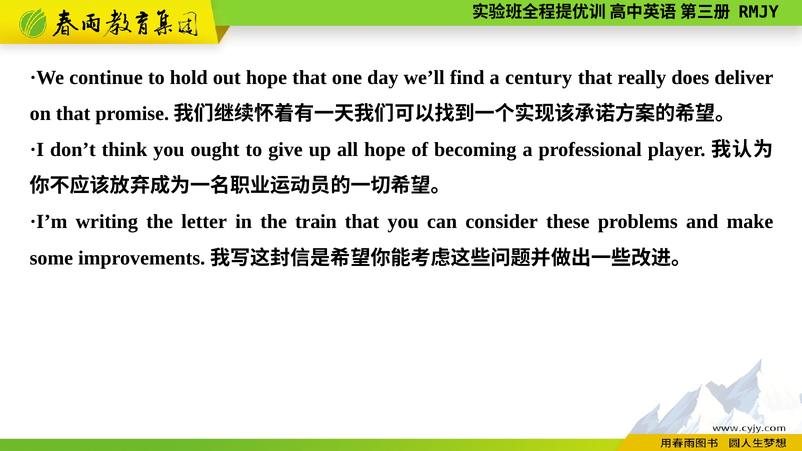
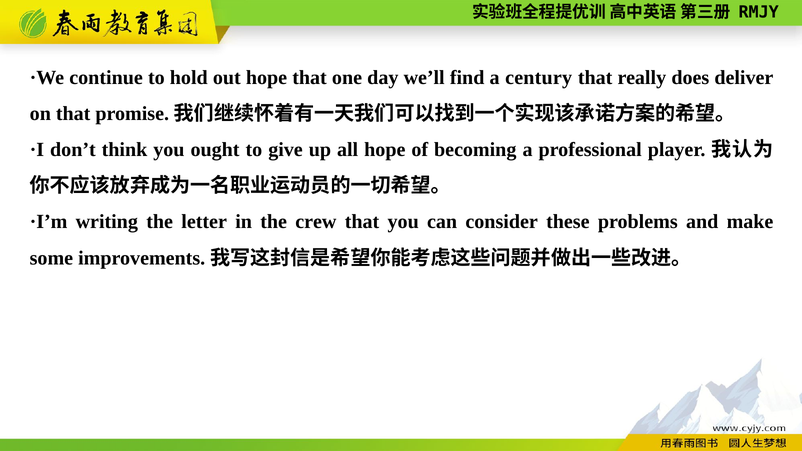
train: train -> crew (316, 222)
